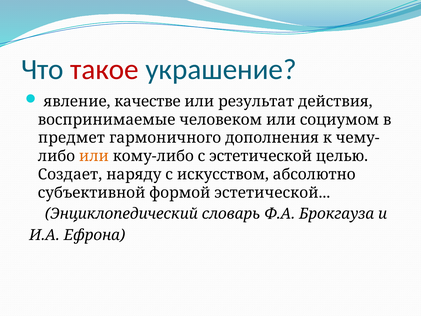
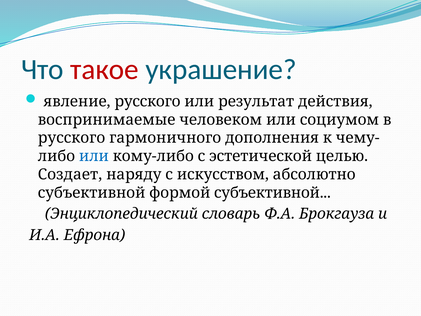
явление качестве: качестве -> русского (147, 101)
предмет: предмет -> русского (72, 138)
или colour: orange -> blue (94, 156)
формой эстетической: эстетической -> субъективной (272, 193)
